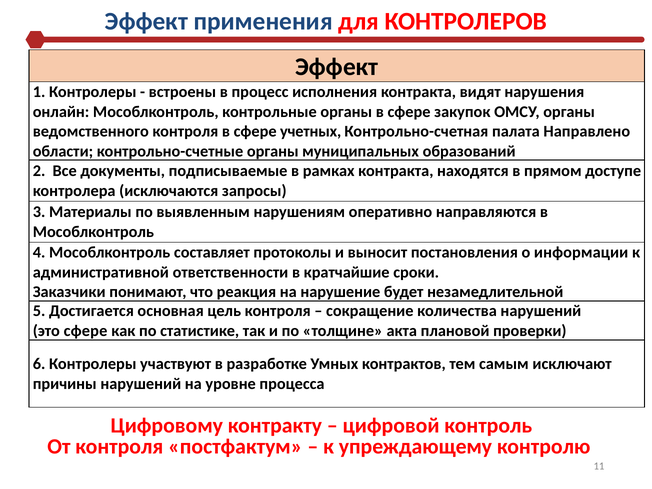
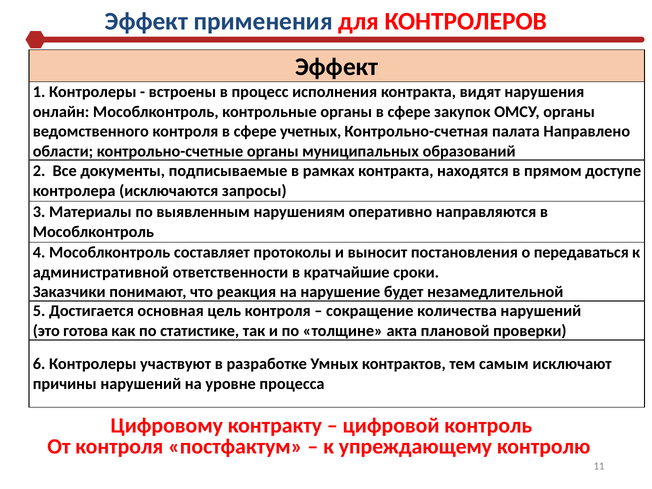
информации: информации -> передаваться (581, 252)
это сфере: сфере -> готова (86, 331)
